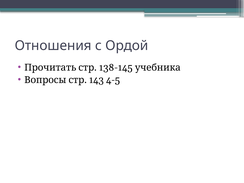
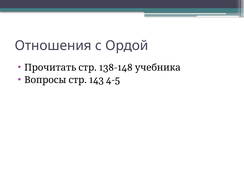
138-145: 138-145 -> 138-148 (116, 68)
